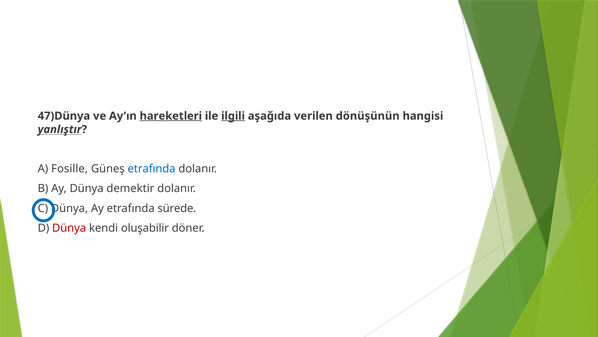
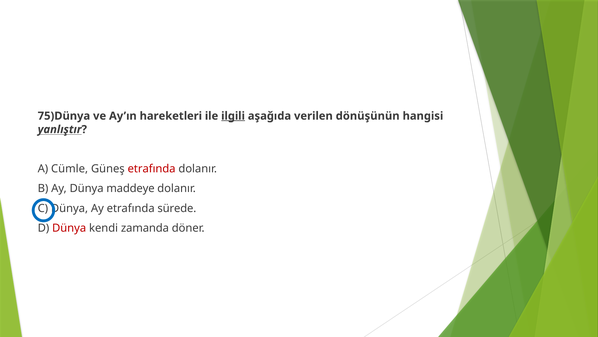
47)Dünya: 47)Dünya -> 75)Dünya (64, 116)
hareketleri underline: present -> none (171, 116)
Fosille: Fosille -> Cümle (70, 169)
etrafında colour: blue -> red (152, 169)
demektir: demektir -> maddeye (131, 188)
oluşabilir: oluşabilir -> zamanda (145, 228)
